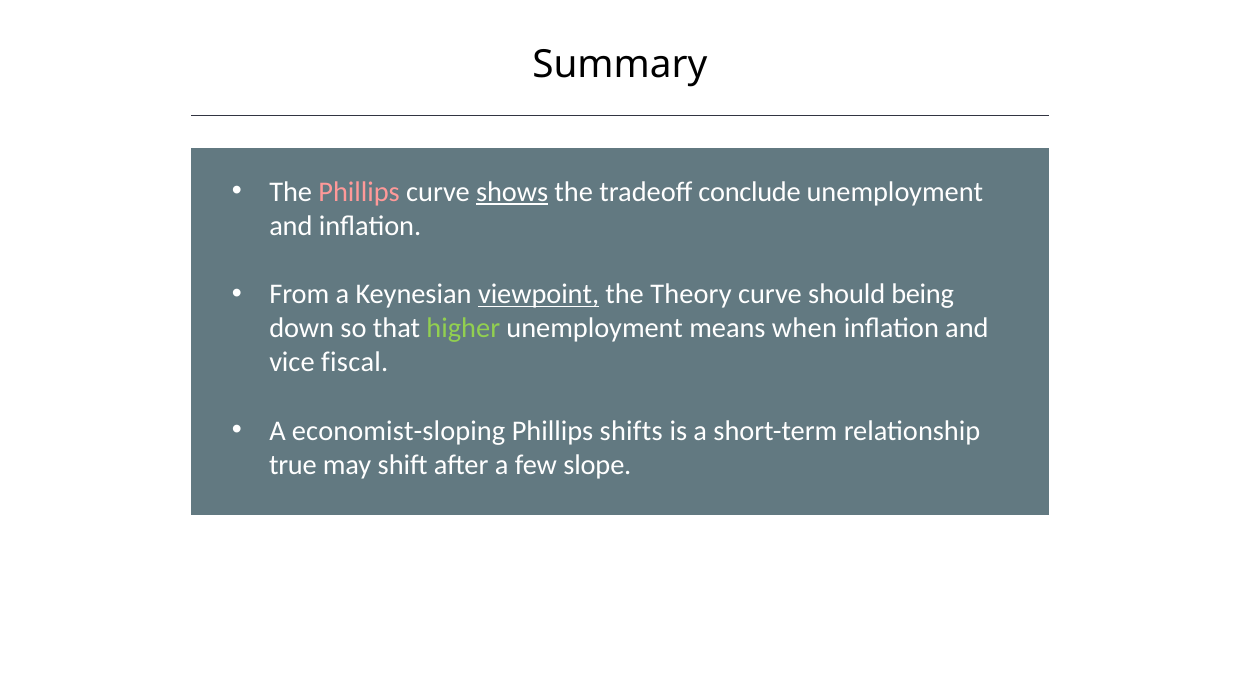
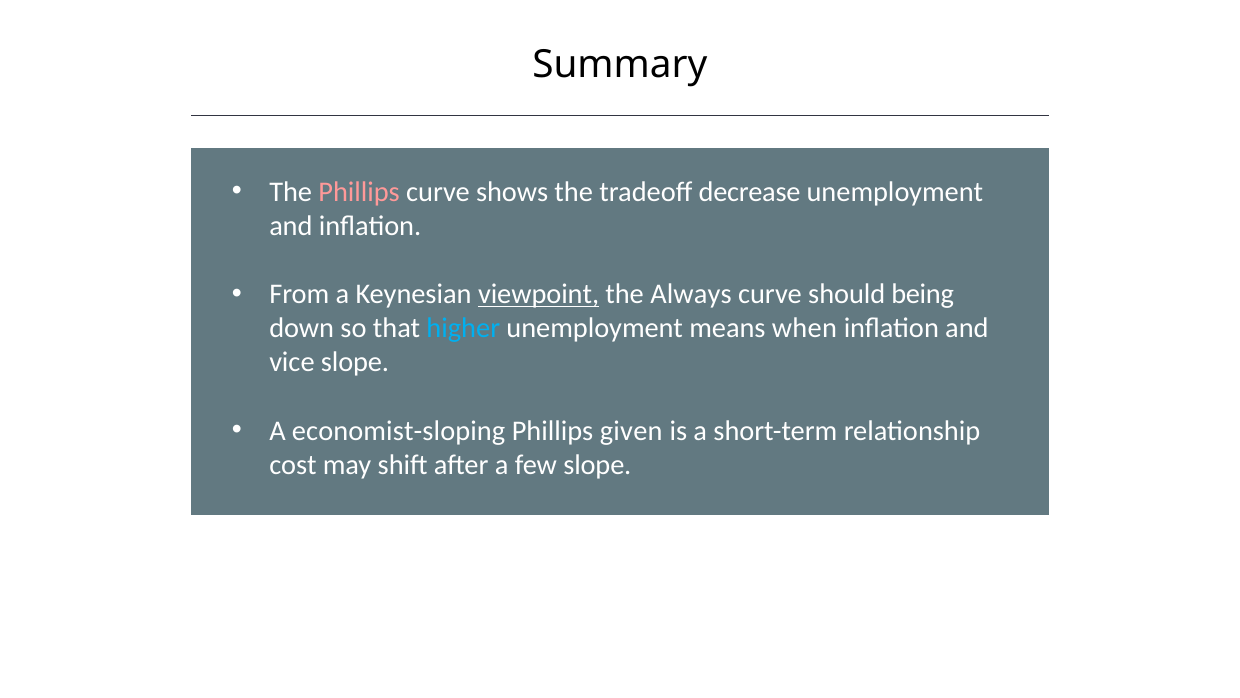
shows underline: present -> none (512, 192)
conclude: conclude -> decrease (750, 192)
Theory: Theory -> Always (691, 294)
higher colour: light green -> light blue (463, 328)
vice fiscal: fiscal -> slope (355, 362)
shifts: shifts -> given (631, 430)
true: true -> cost (293, 465)
